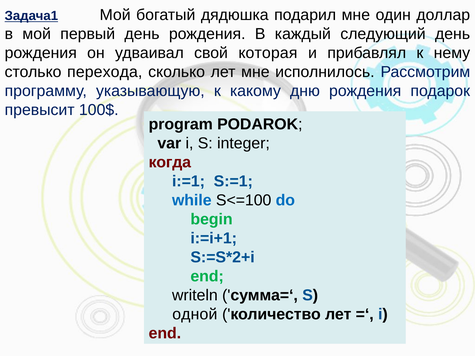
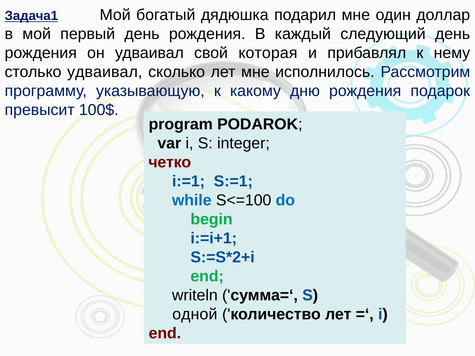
столько перехода: перехода -> удваивал (105, 72)
когда: когда -> четко (170, 162)
